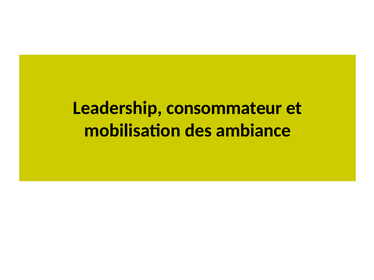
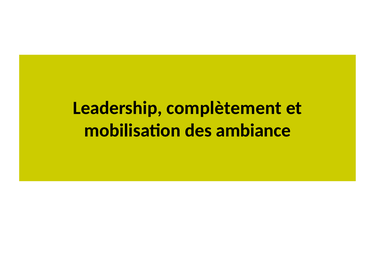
consommateur: consommateur -> complètement (224, 108)
